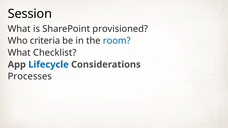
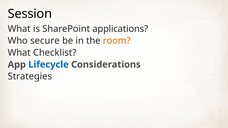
provisioned: provisioned -> applications (120, 29)
criteria: criteria -> secure (45, 41)
room colour: blue -> orange (117, 41)
Processes: Processes -> Strategies (30, 77)
